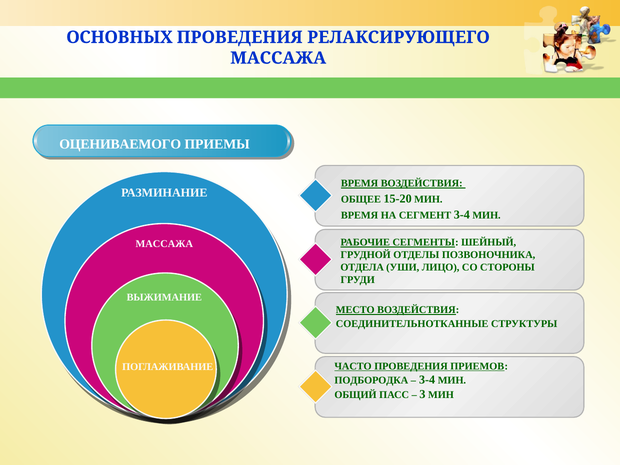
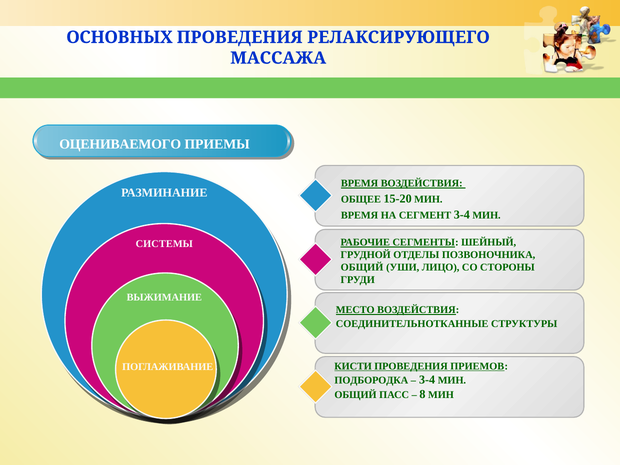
МАССАЖА: МАССАЖА -> СИСТЕМЫ (164, 244)
ОТДЕЛА: ОТДЕЛА -> ОБЩИЙ (362, 267)
ЧАСТО: ЧАСТО -> КИСТИ (353, 366)
3: 3 -> 8 (422, 394)
